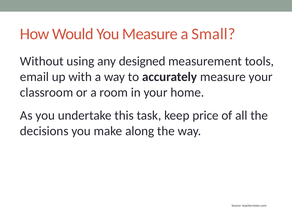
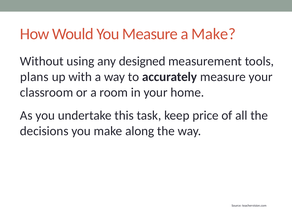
a Small: Small -> Make (214, 34)
email: email -> plans (34, 77)
